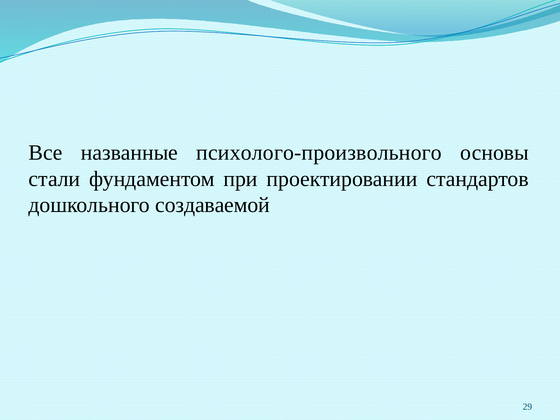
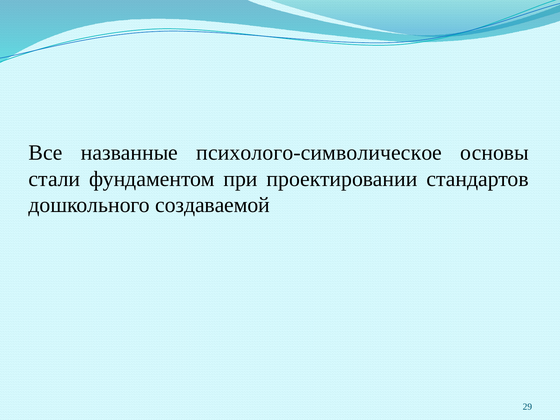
психолого-произвольного: психолого-произвольного -> психолого-символическое (319, 153)
